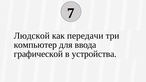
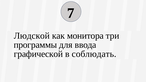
передачи: передачи -> монитора (85, 36)
компьютер: компьютер -> программы (35, 45)
устройства: устройства -> соблюдать (94, 54)
